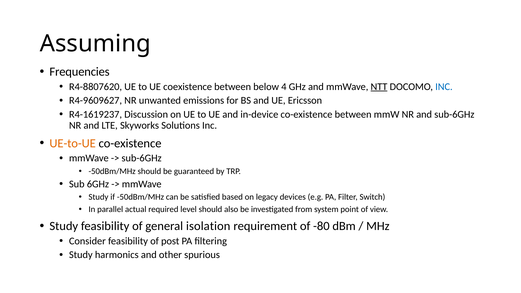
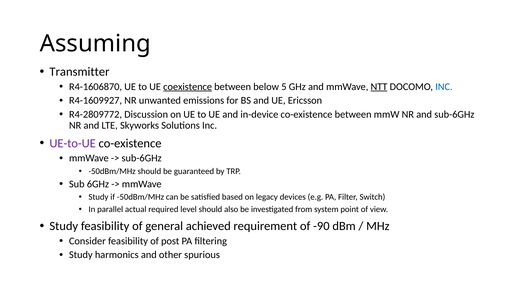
Frequencies: Frequencies -> Transmitter (79, 72)
R4-8807620: R4-8807620 -> R4-1606870 (96, 87)
coexistence underline: none -> present (188, 87)
4: 4 -> 5 (284, 87)
R4-9609627: R4-9609627 -> R4-1609927 (96, 101)
R4-1619237: R4-1619237 -> R4-2809772 (96, 114)
UE-to-UE colour: orange -> purple (73, 143)
isolation: isolation -> achieved (208, 226)
-80: -80 -> -90 (321, 226)
